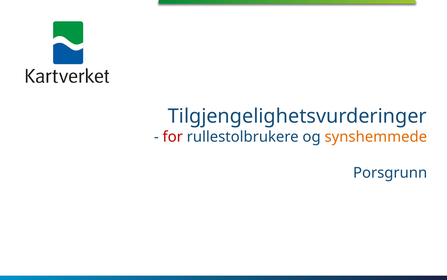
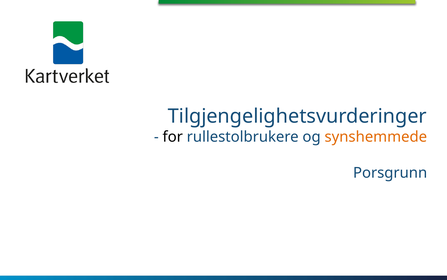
for colour: red -> black (173, 137)
